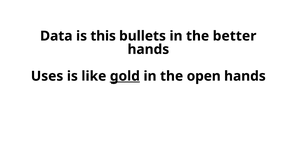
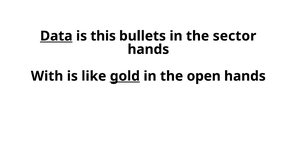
Data underline: none -> present (56, 36)
better: better -> sector (235, 36)
Uses: Uses -> With (47, 76)
